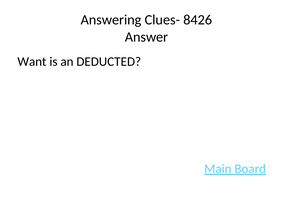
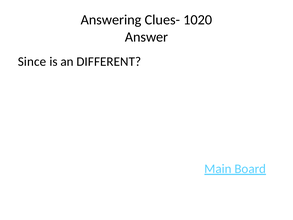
8426: 8426 -> 1020 (198, 20)
Want: Want -> Since (32, 61)
DEDUCTED: DEDUCTED -> DIFFERENT (109, 61)
